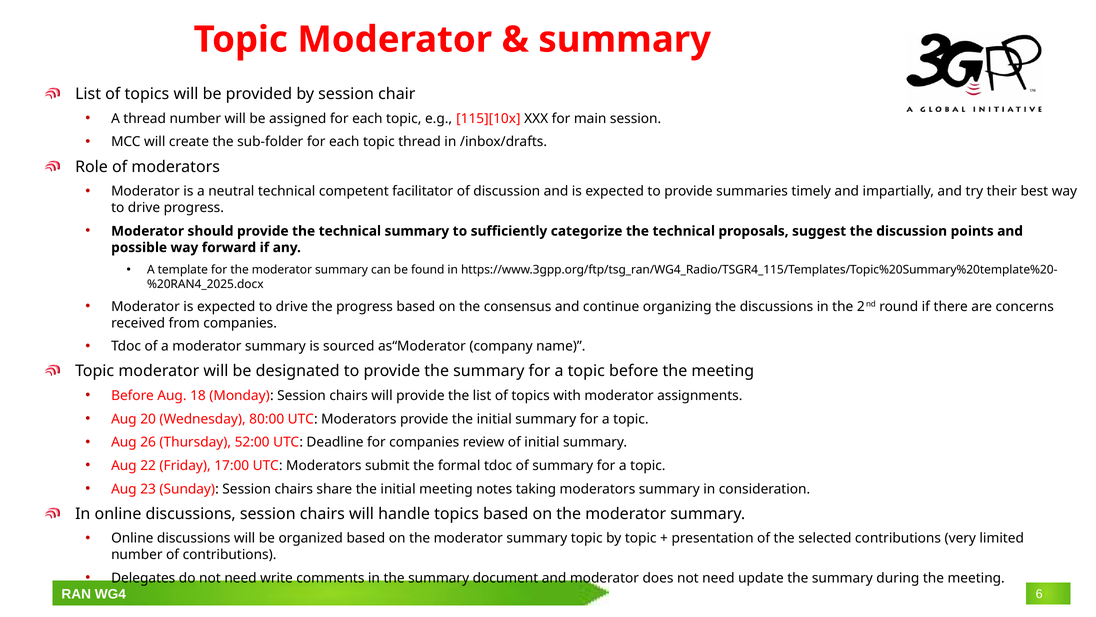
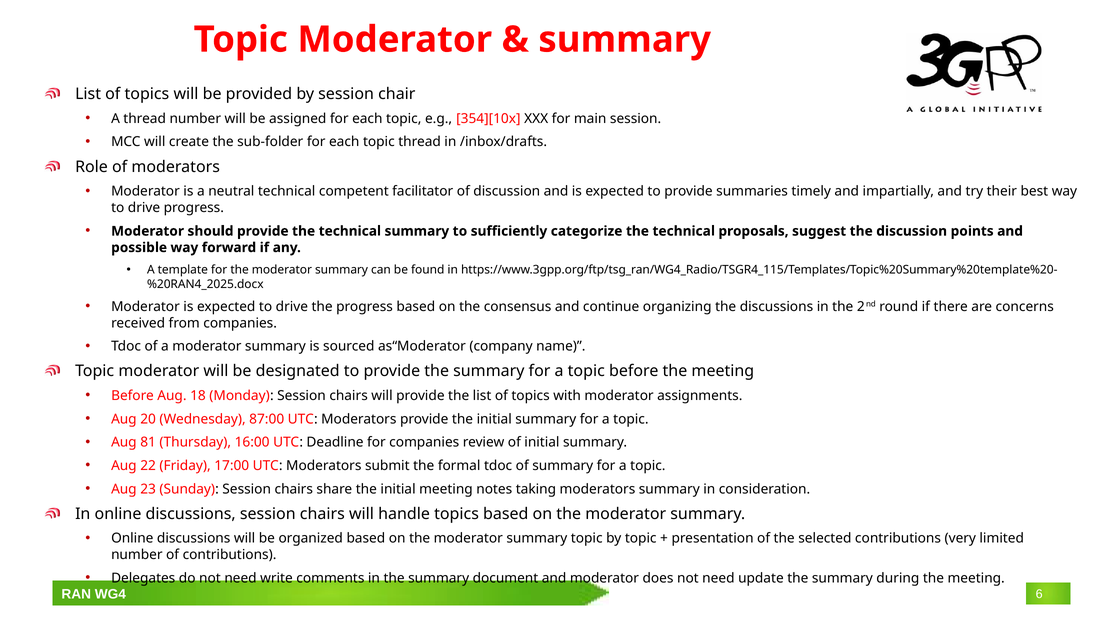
115][10x: 115][10x -> 354][10x (488, 119)
80:00: 80:00 -> 87:00 (267, 419)
26: 26 -> 81 (148, 442)
52:00: 52:00 -> 16:00 (252, 442)
